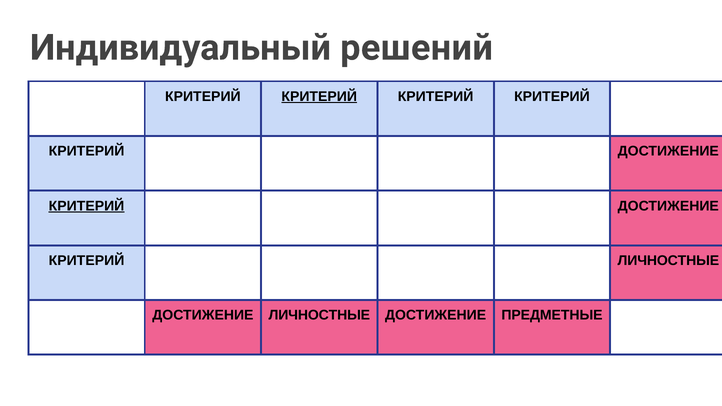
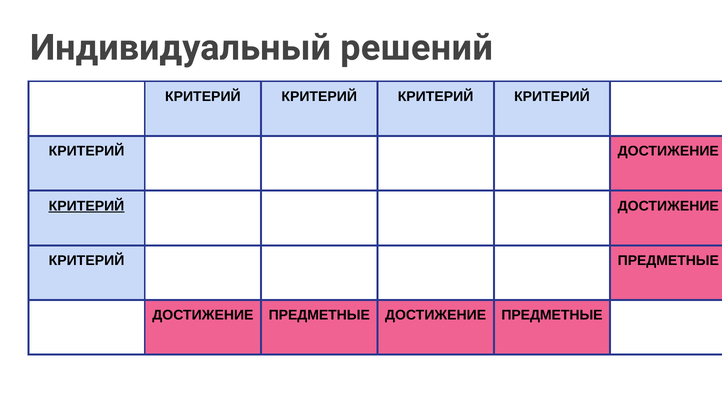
КРИТЕРИЙ underline: present -> none (319, 97)
КРИТЕРИЙ ЛИЧНОСТНЫЕ: ЛИЧНОСТНЫЕ -> ПРЕДМЕТНЫЕ (668, 261)
ЛИЧНОСТНЫЕ: ЛИЧНОСТНЫЕ -> ПРЕДМЕТНЫЕ (319, 315)
